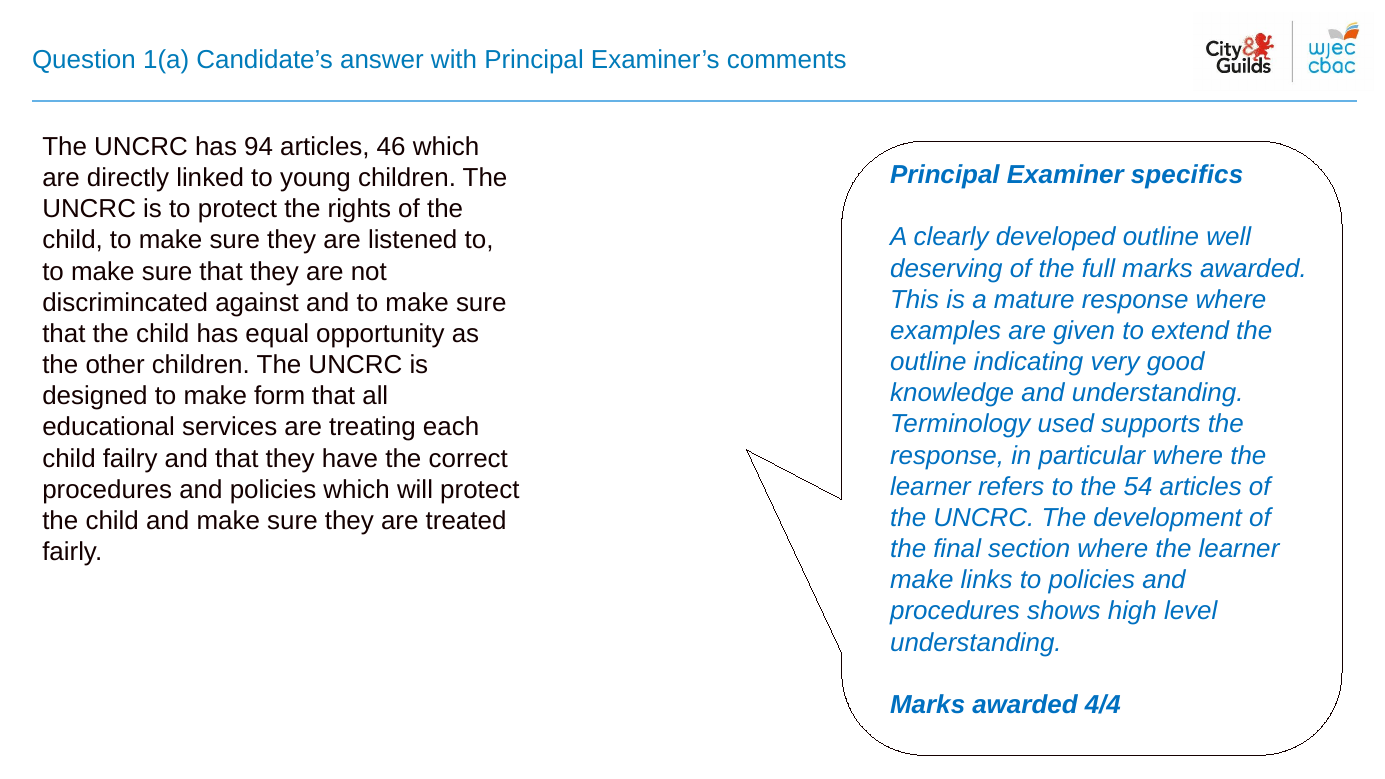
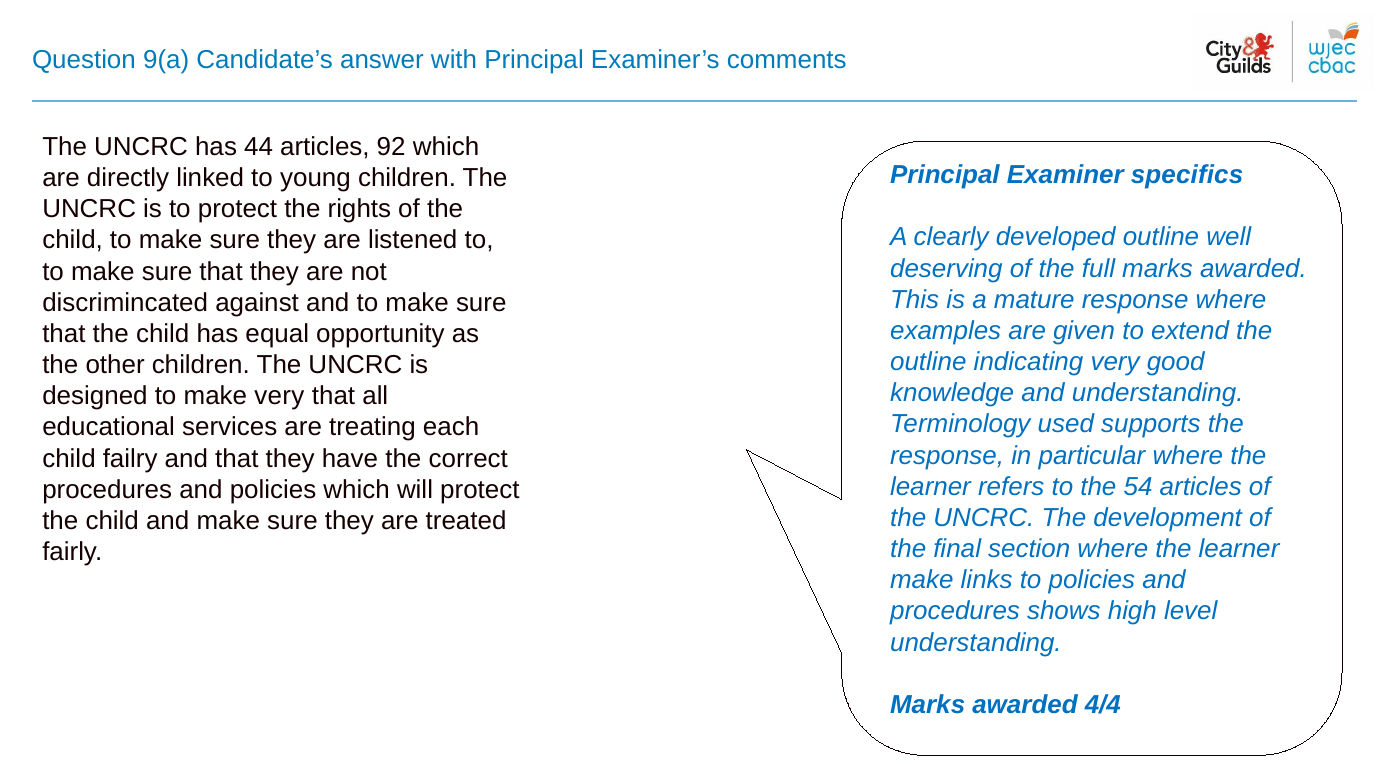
1(a: 1(a -> 9(a (166, 60)
94: 94 -> 44 (259, 147)
46: 46 -> 92 (391, 147)
make form: form -> very (279, 396)
